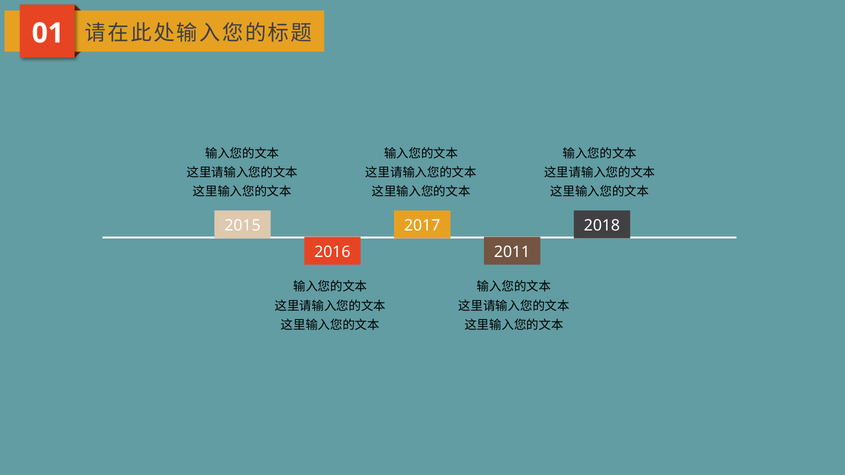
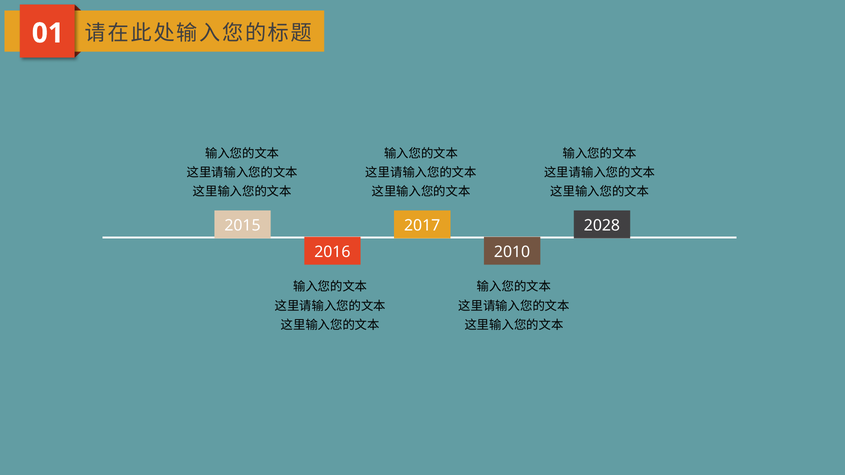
2018: 2018 -> 2028 (602, 226)
2011: 2011 -> 2010 (512, 252)
